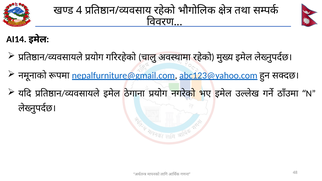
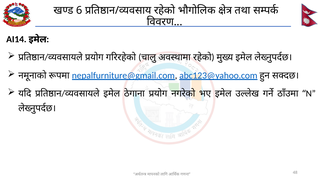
4: 4 -> 6 (79, 10)
